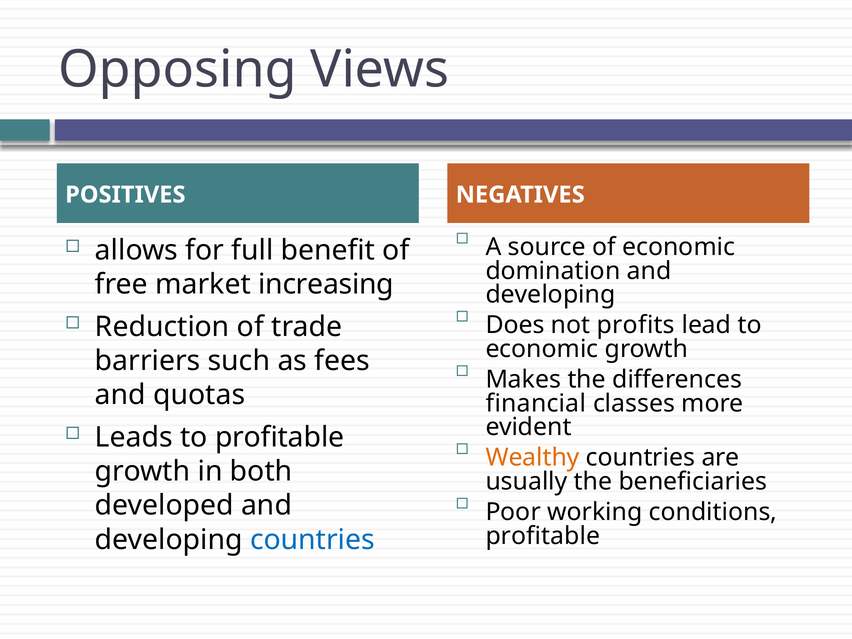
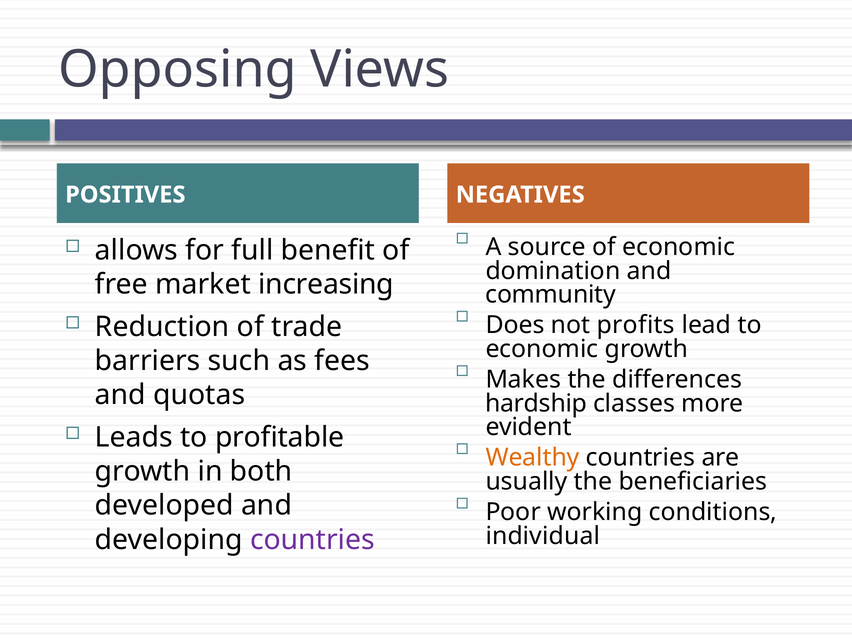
developing: developing -> community (551, 295)
financial: financial -> hardship (536, 403)
profitable: profitable -> individual (543, 536)
countries colour: blue -> purple (312, 540)
